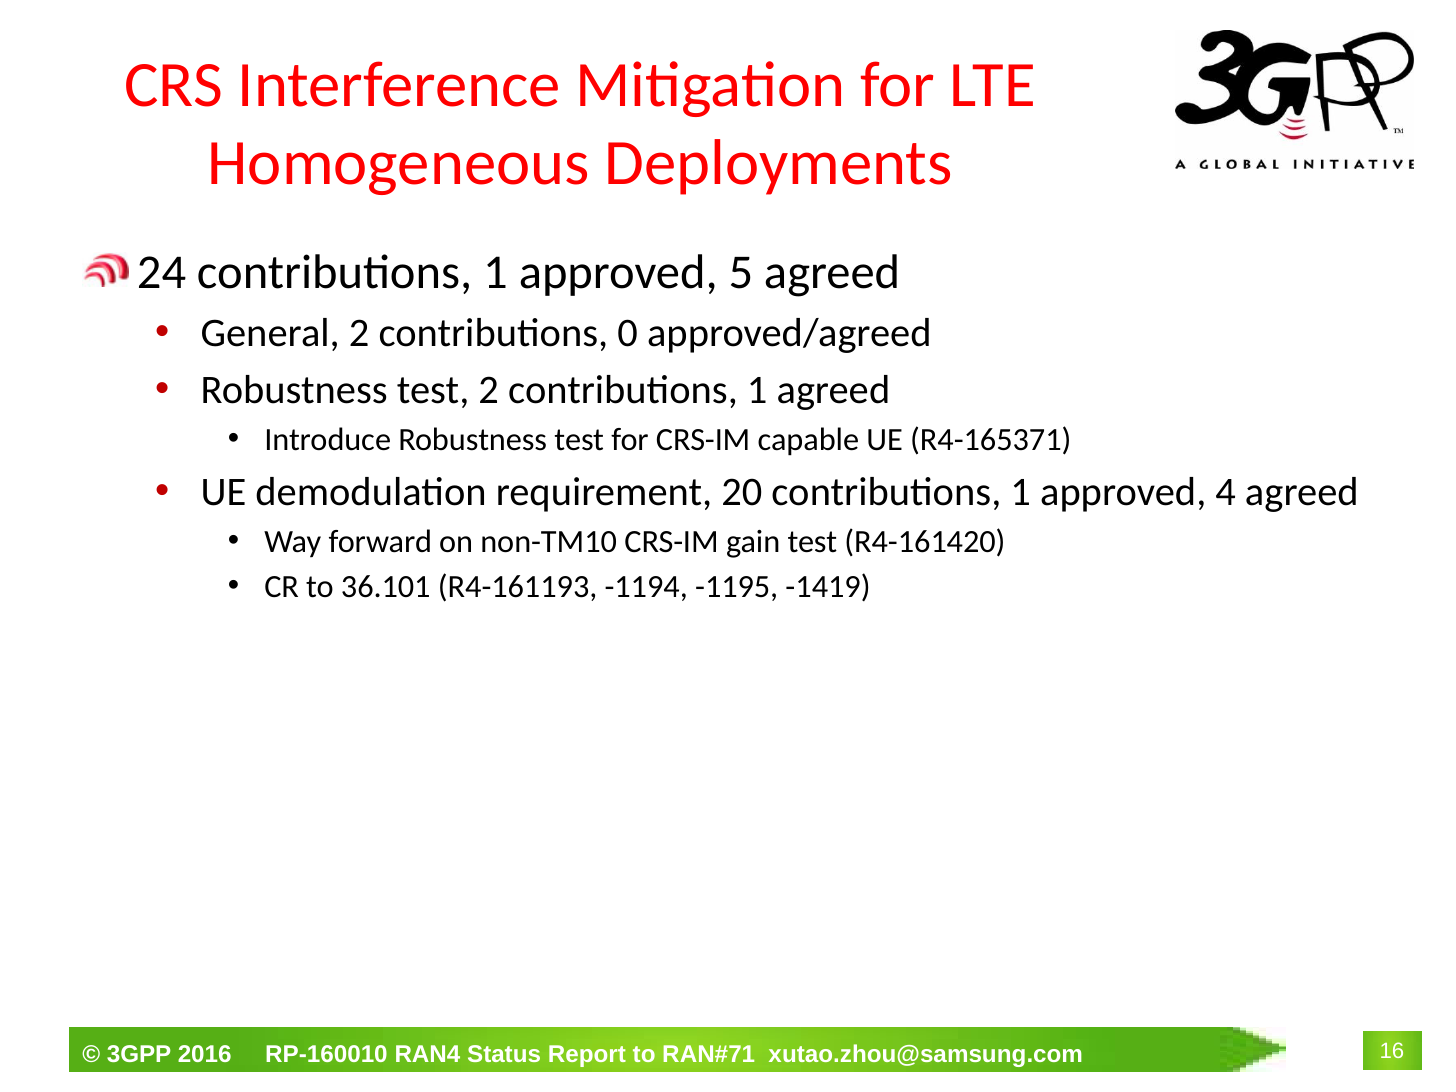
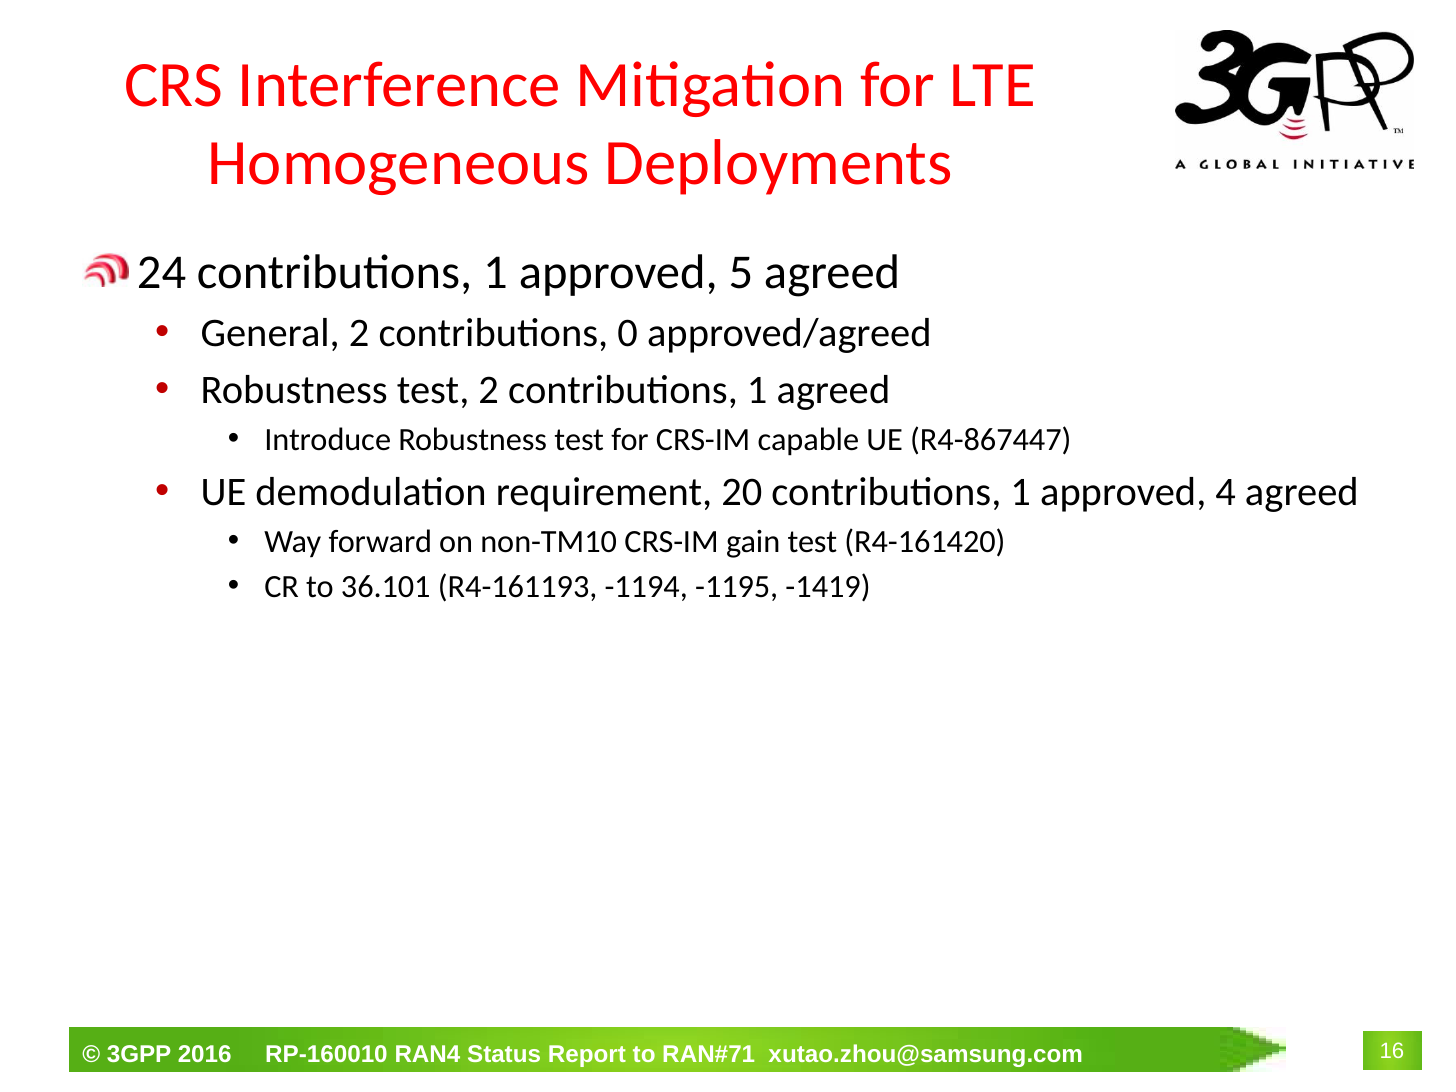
R4-165371: R4-165371 -> R4-867447 (991, 440)
